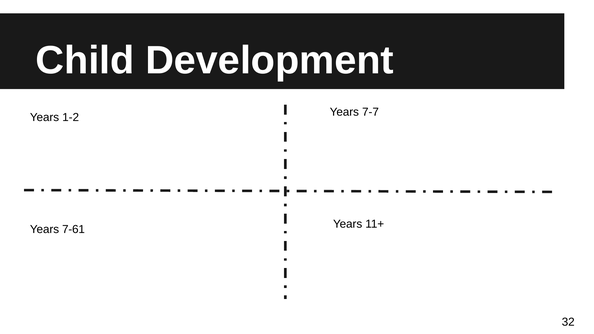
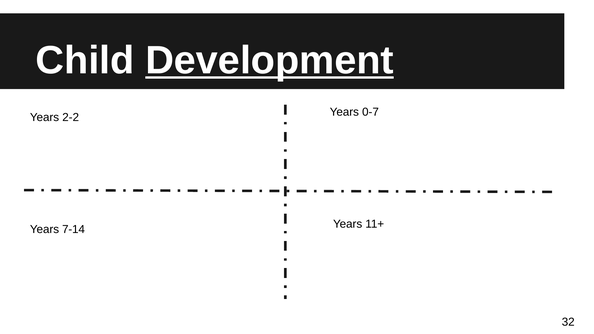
Development underline: none -> present (270, 61)
1-2: 1-2 -> 2-2 (71, 118)
7-7: 7-7 -> 0-7 (370, 112)
7-61: 7-61 -> 7-14 (73, 230)
